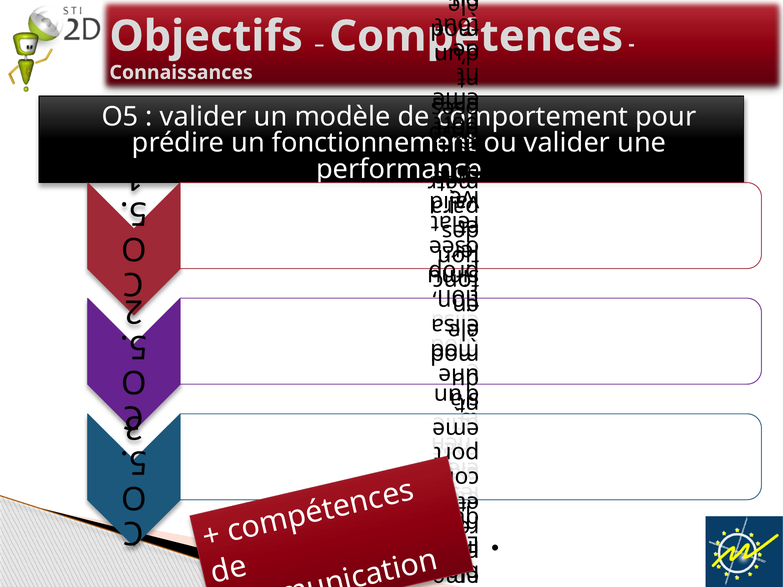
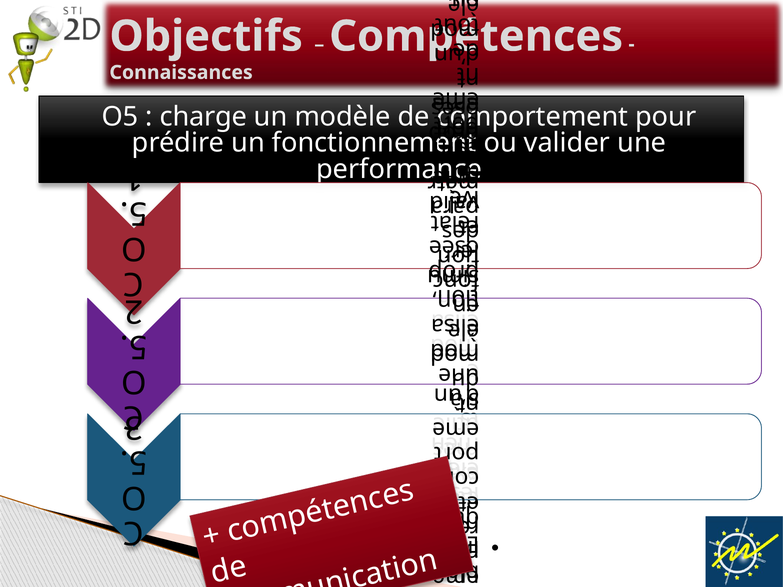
valider: valider -> charge (203, 117)
